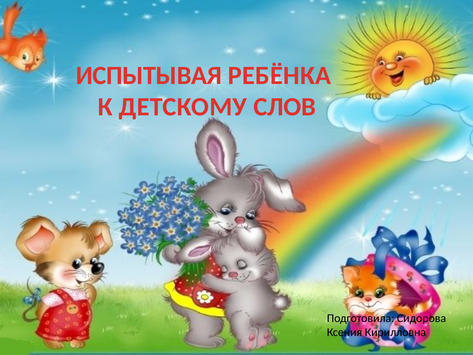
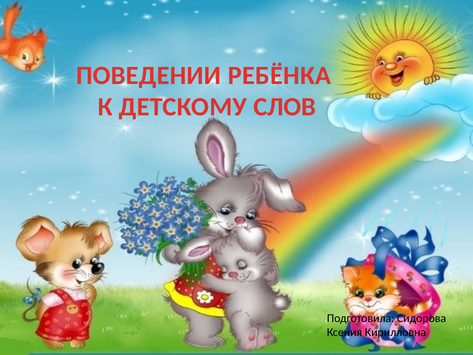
ИСПЫТЫВАЯ: ИСПЫТЫВАЯ -> ПОВЕДЕНИИ (149, 75)
